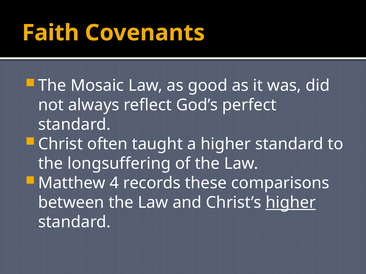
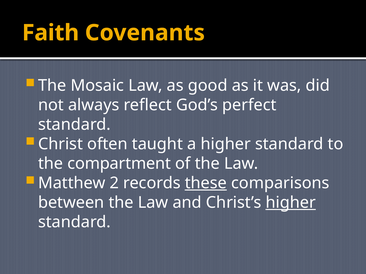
longsuffering: longsuffering -> compartment (119, 164)
4: 4 -> 2 (114, 183)
these underline: none -> present (206, 183)
